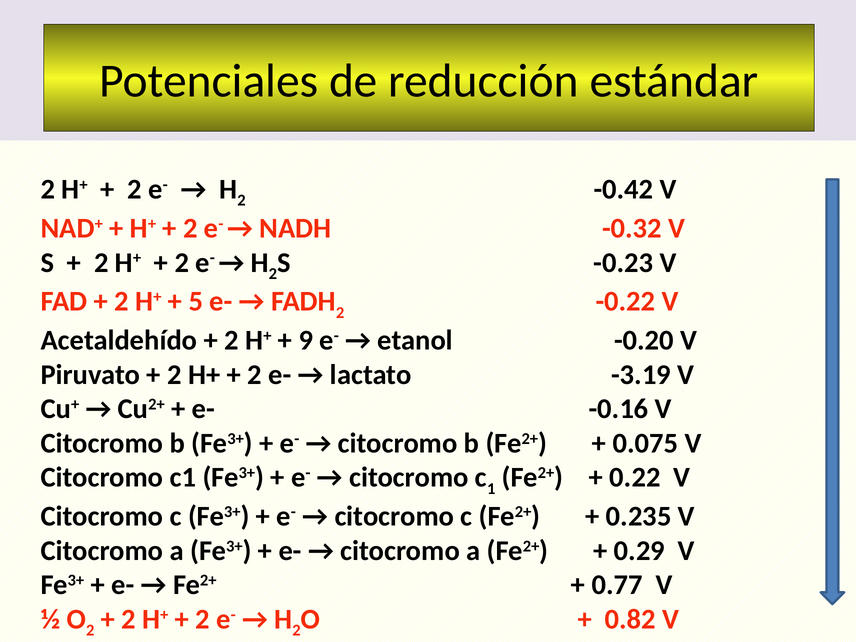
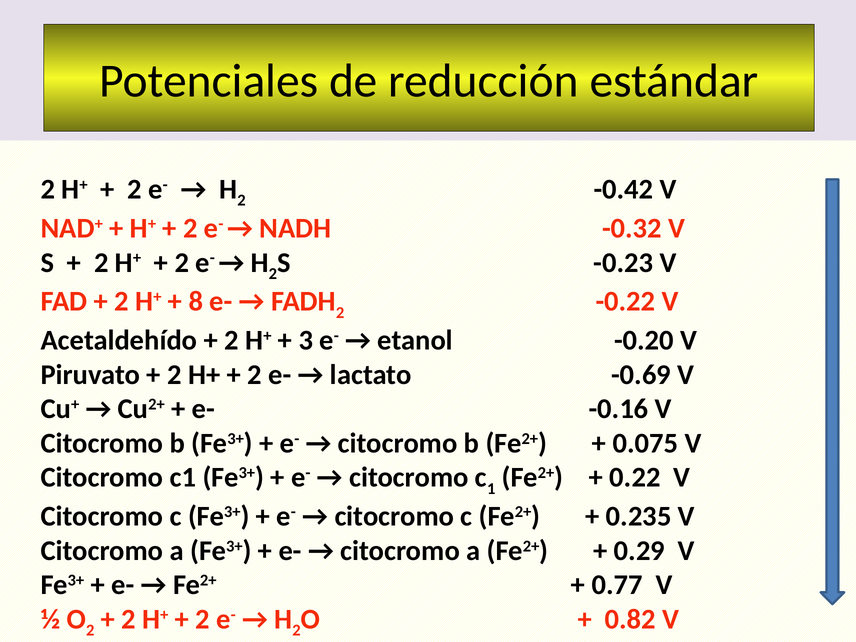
5: 5 -> 8 (196, 302)
9: 9 -> 3 (306, 341)
-3.19: -3.19 -> -0.69 (641, 375)
